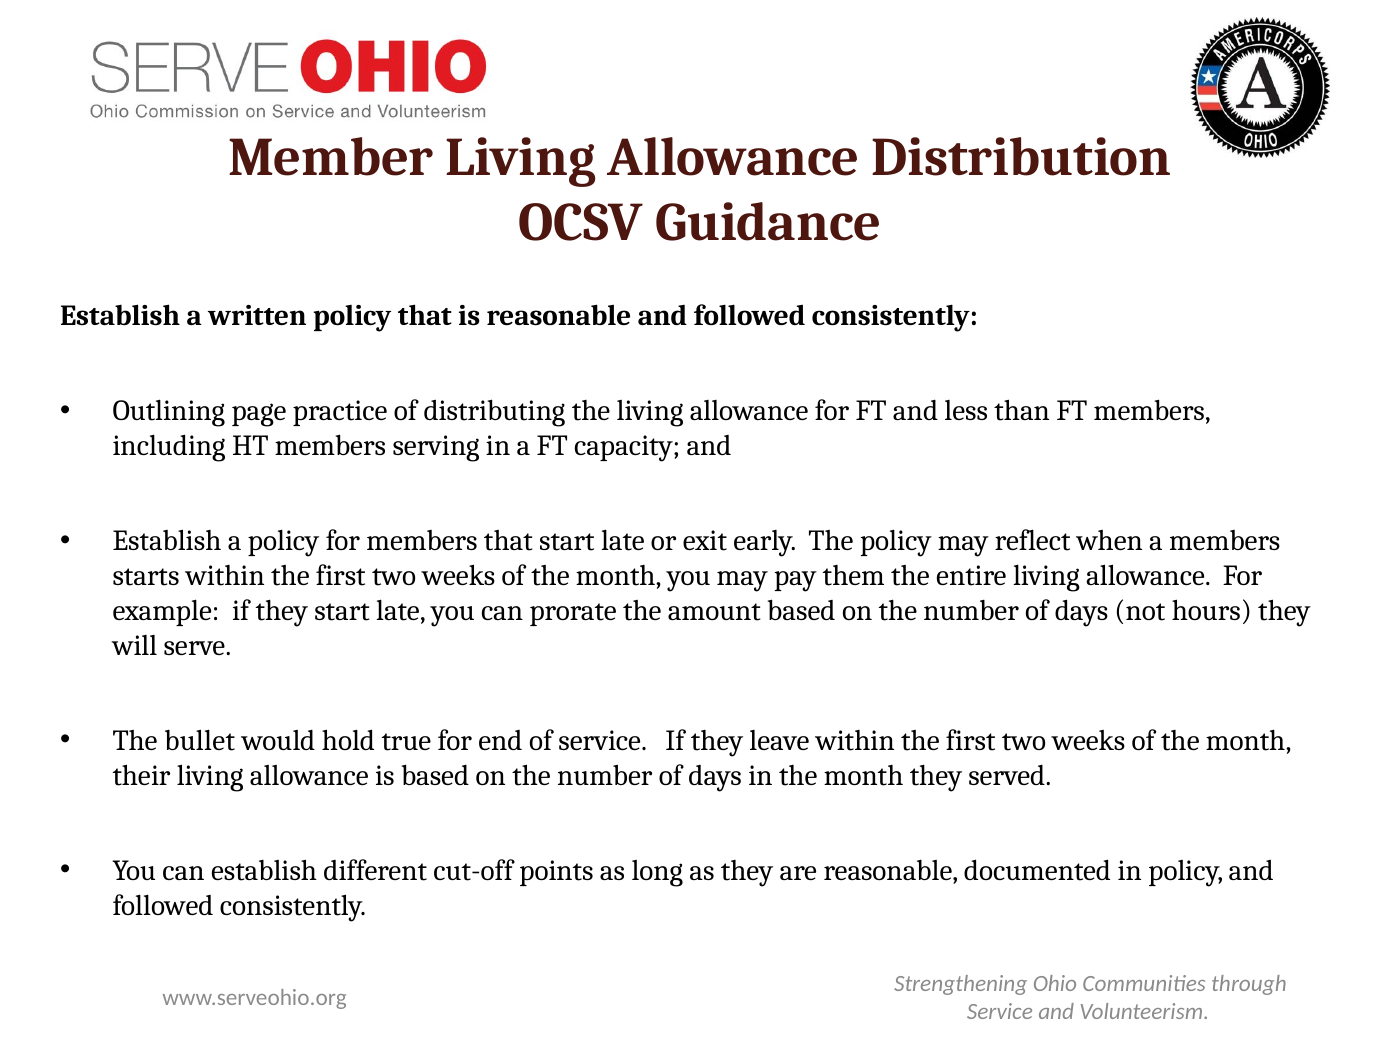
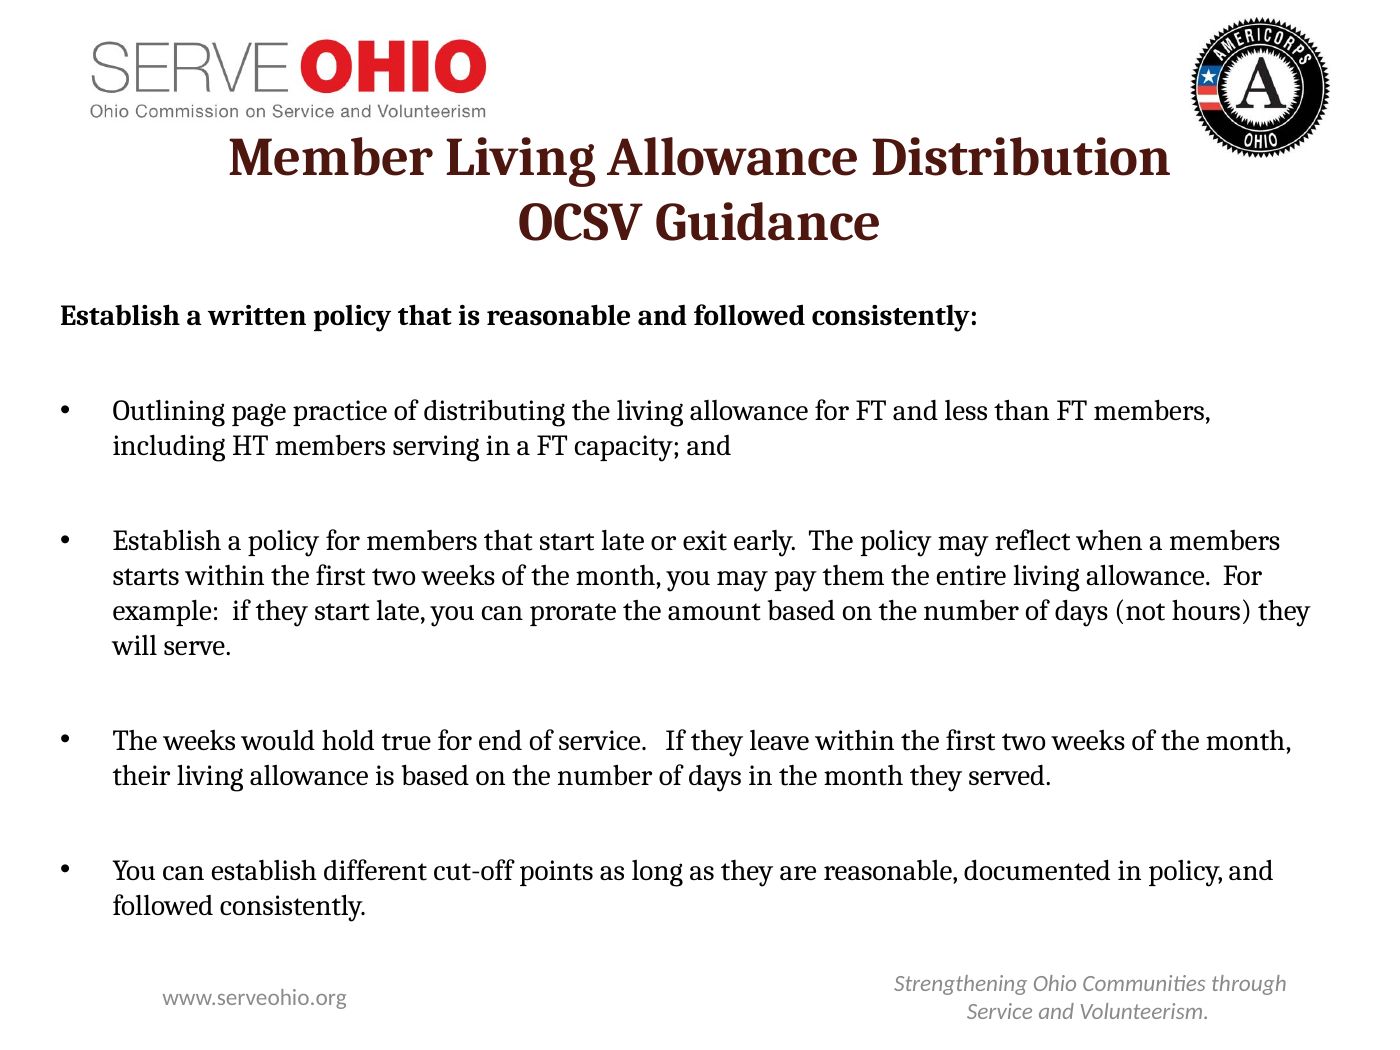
The bullet: bullet -> weeks (200, 741)
